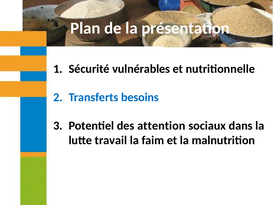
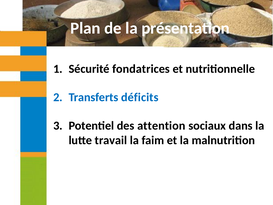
vulnérables: vulnérables -> fondatrices (141, 69)
besoins: besoins -> déficits (140, 97)
